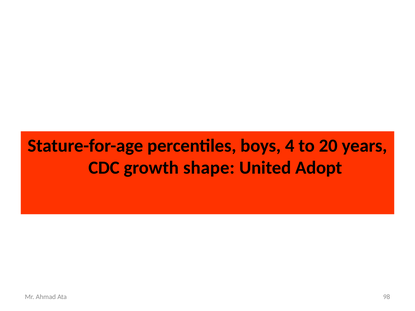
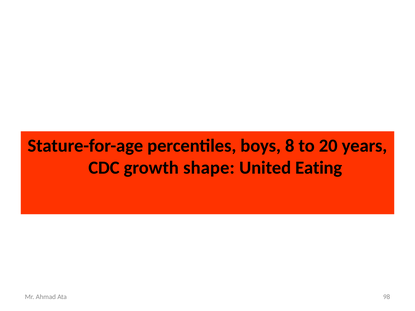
4: 4 -> 8 (290, 146)
Adopt: Adopt -> Eating (319, 168)
